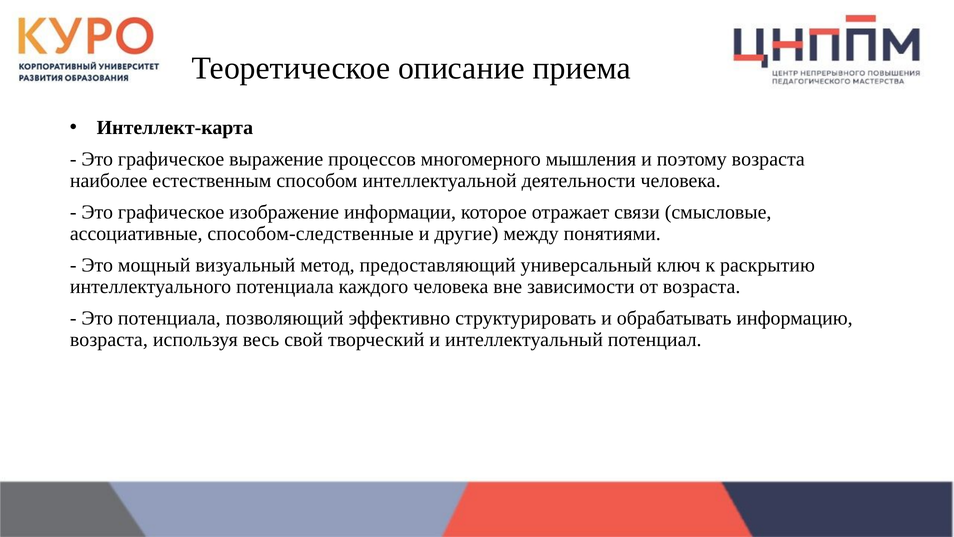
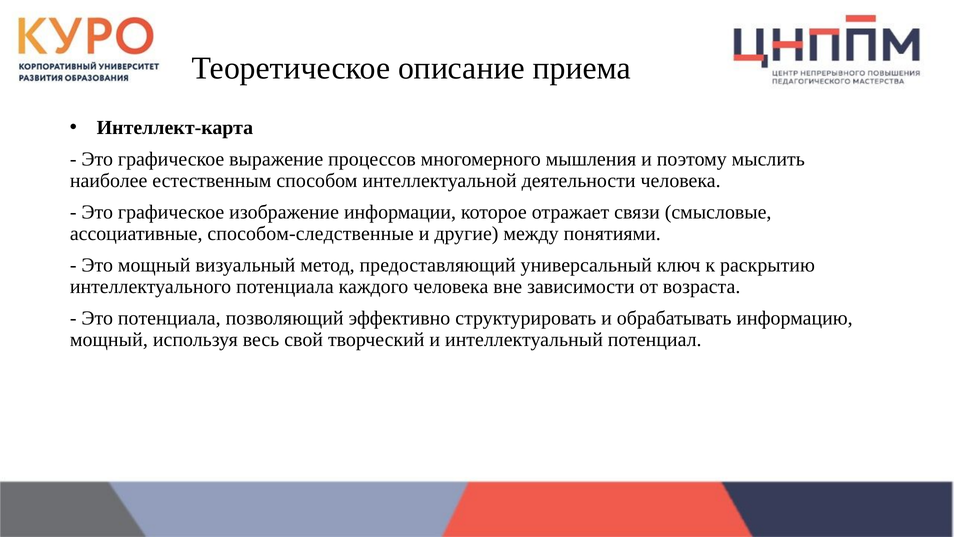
поэтому возраста: возраста -> мыслить (768, 159)
возраста: возраста -> мощный (109, 339)
